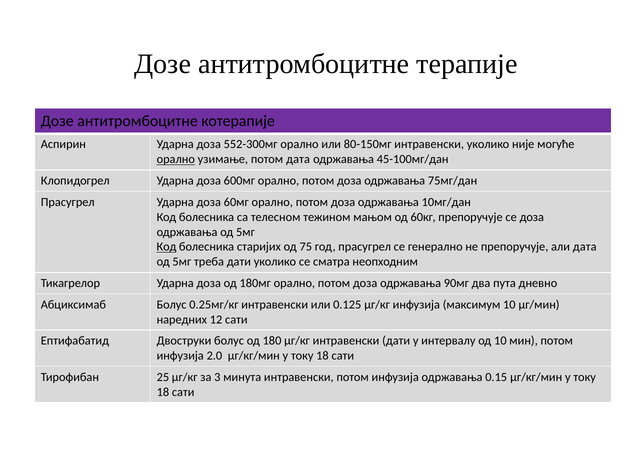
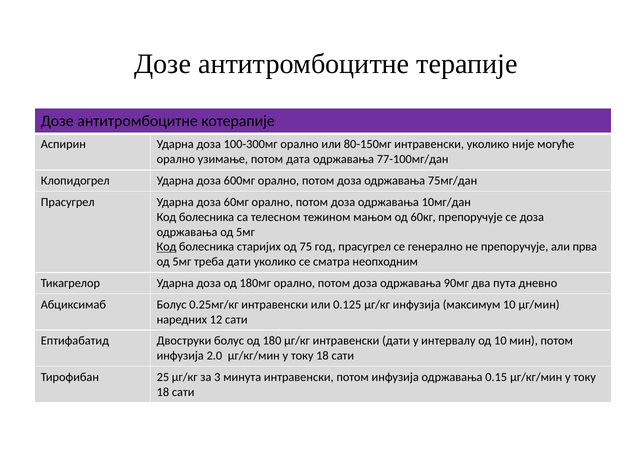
552-300мг: 552-300мг -> 100-300мг (251, 144)
орално underline: present -> none (176, 159)
45-100мг/дан: 45-100мг/дан -> 77-100мг/дан (413, 159)
али дата: дата -> прва (585, 247)
